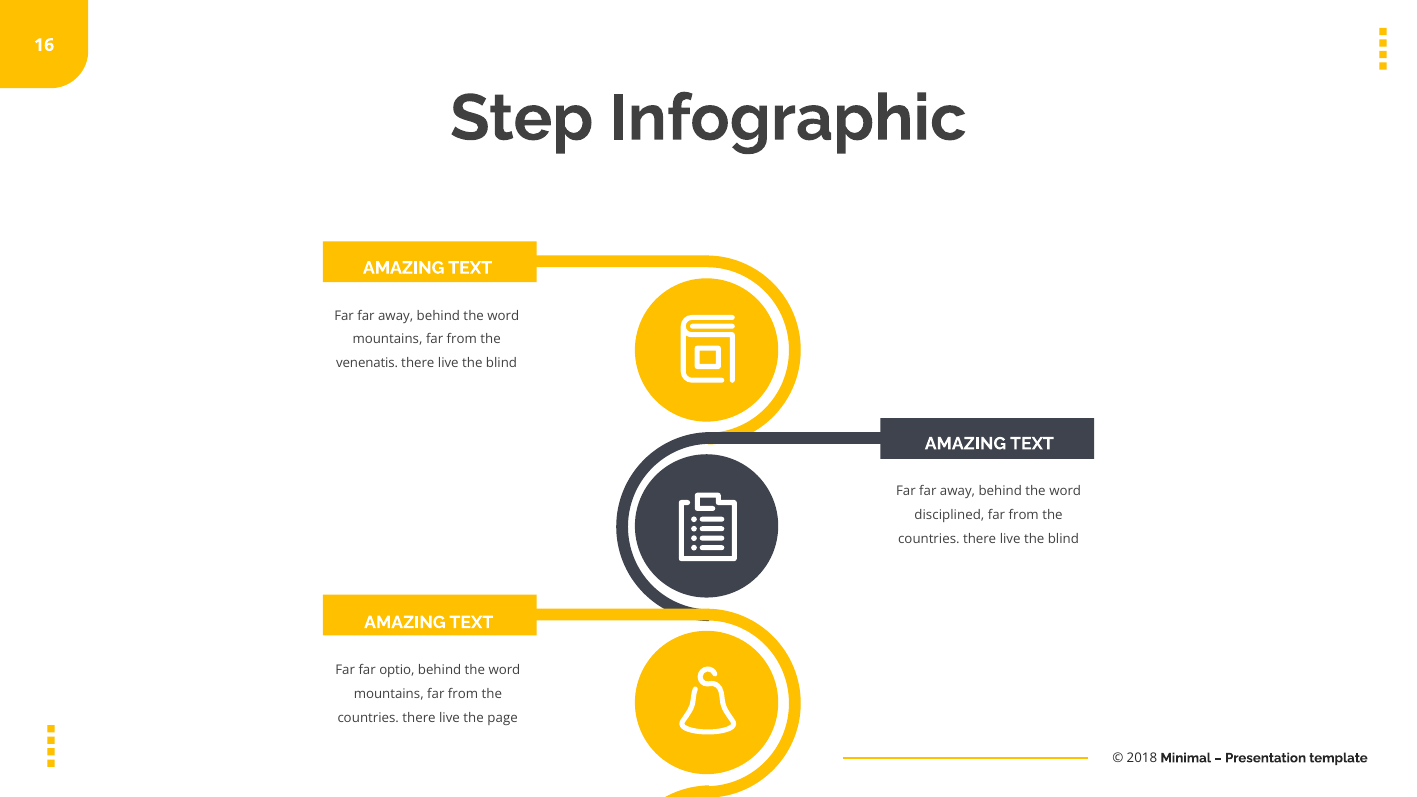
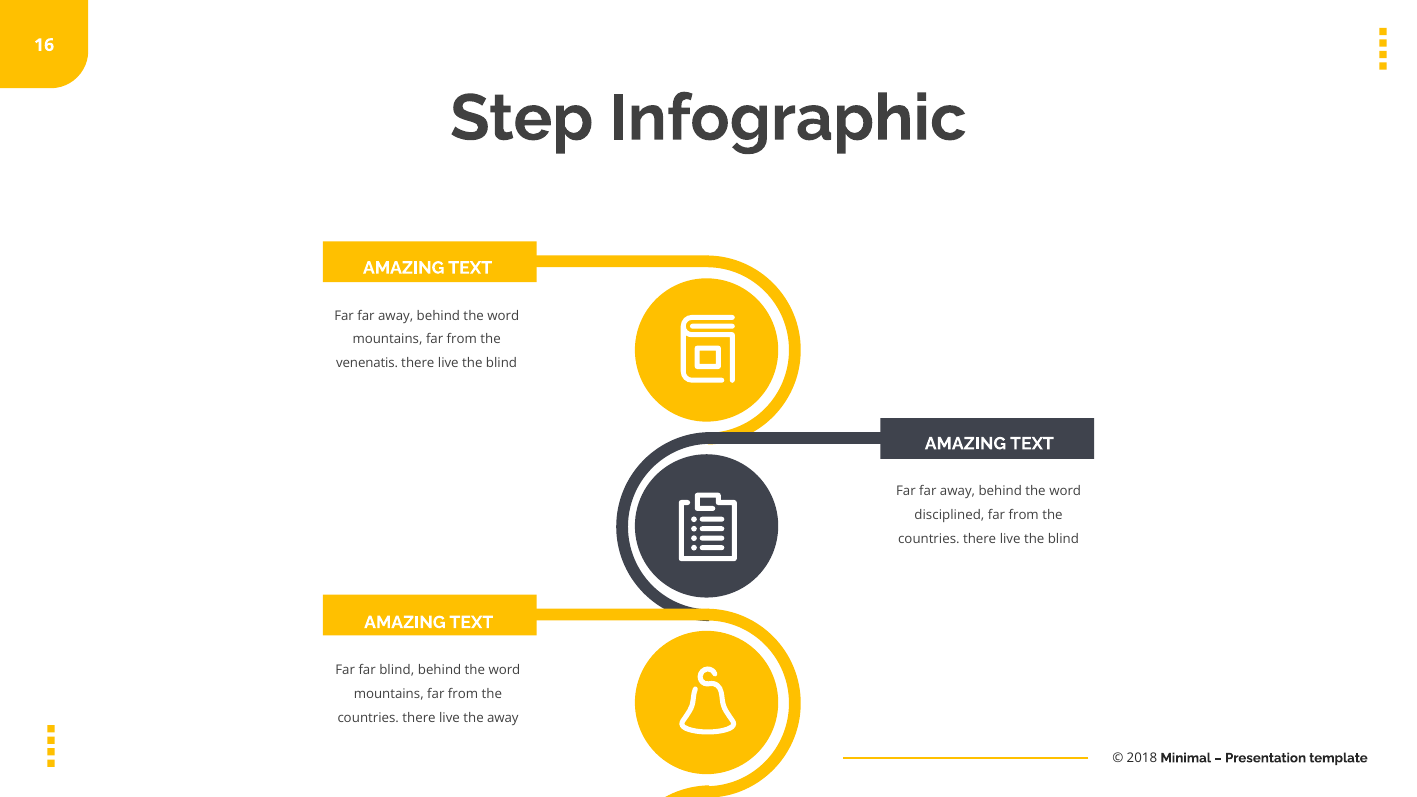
far optio: optio -> blind (397, 670)
the page: page -> away (503, 718)
